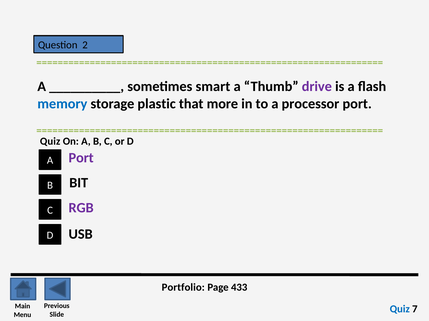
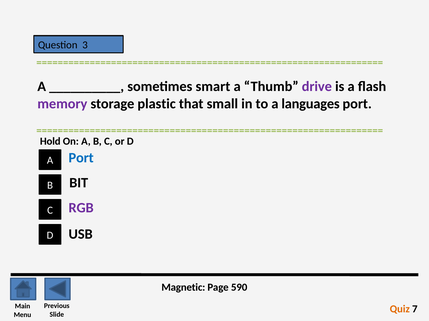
2: 2 -> 3 (85, 45)
memory colour: blue -> purple (62, 104)
more: more -> small (222, 104)
processor: processor -> languages (311, 104)
Quiz: Quiz -> Hold (50, 142)
Port colour: purple -> blue (81, 158)
Portfolio: Portfolio -> Magnetic (183, 288)
433: 433 -> 590 (239, 288)
Quiz colour: blue -> orange (400, 310)
